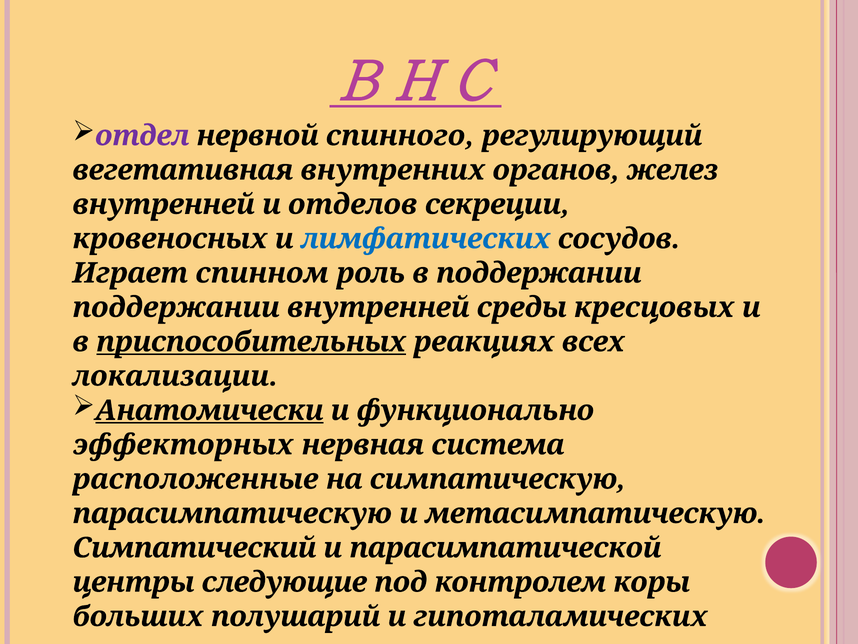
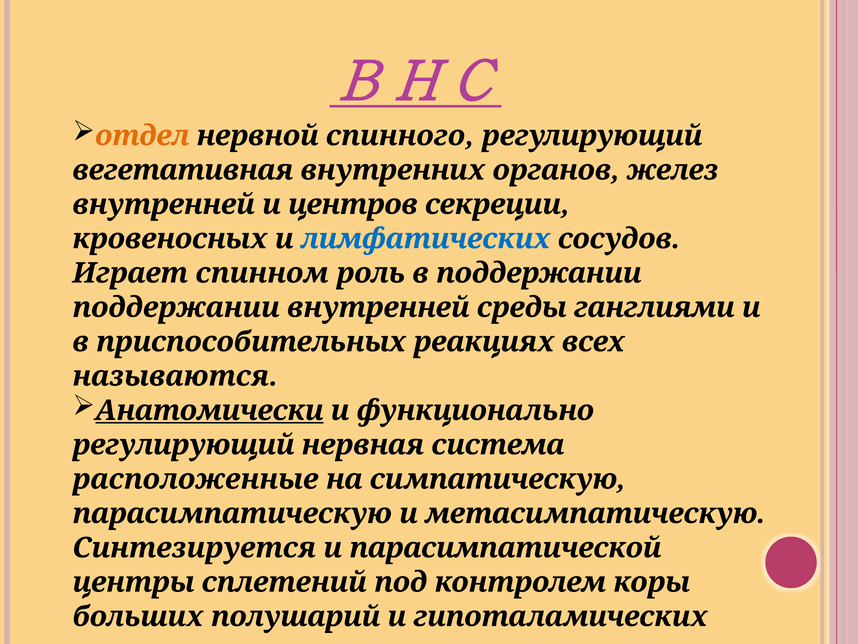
отдел colour: purple -> orange (142, 136)
и отделов: отделов -> центров (353, 204)
кресцовых: кресцовых -> ганглиями (654, 307)
приспособительных underline: present -> none (251, 342)
локализации: локализации -> называются (175, 376)
эффекторных: эффекторных -> регулирующий (184, 445)
Симпатический: Симпатический -> Синтезируется (194, 547)
следующие: следующие -> сплетений (284, 582)
